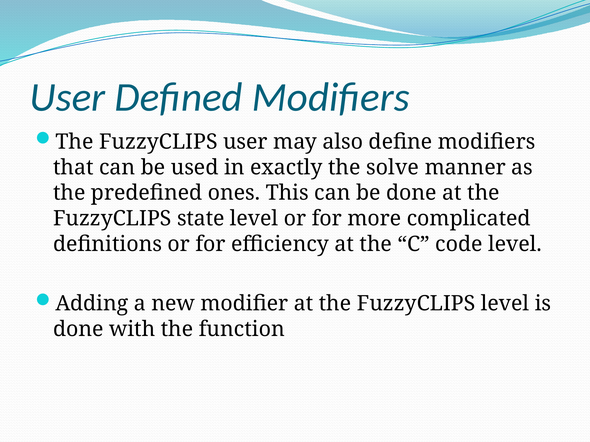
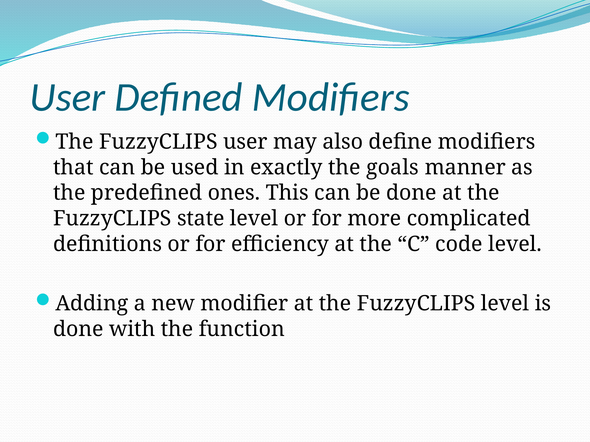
solve: solve -> goals (393, 168)
